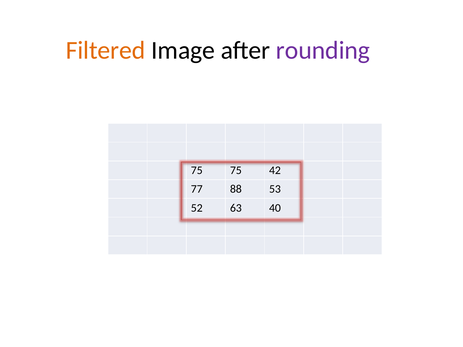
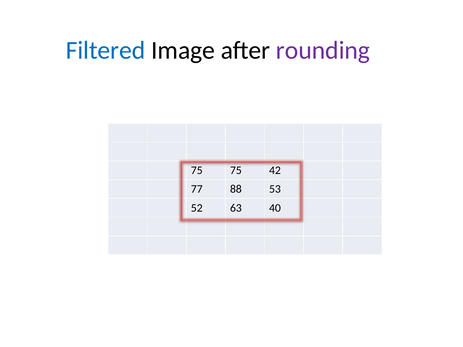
Filtered colour: orange -> blue (106, 50)
